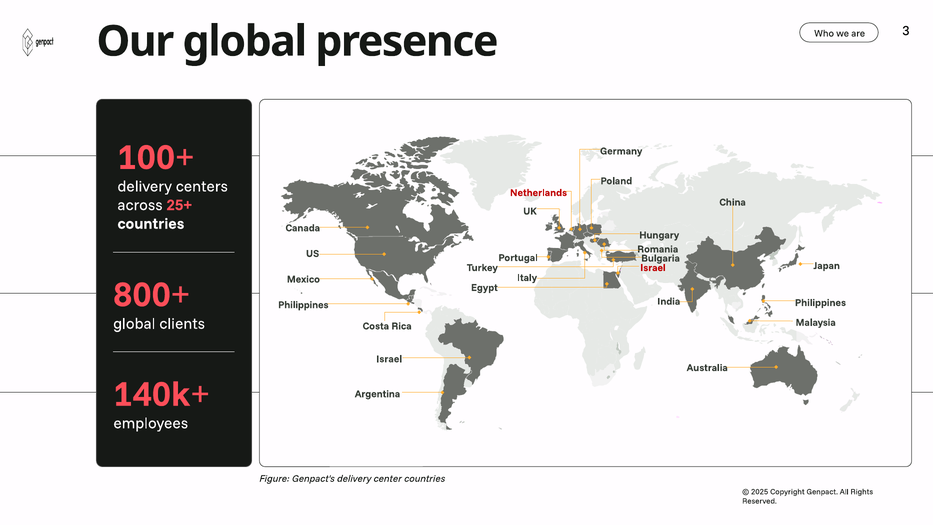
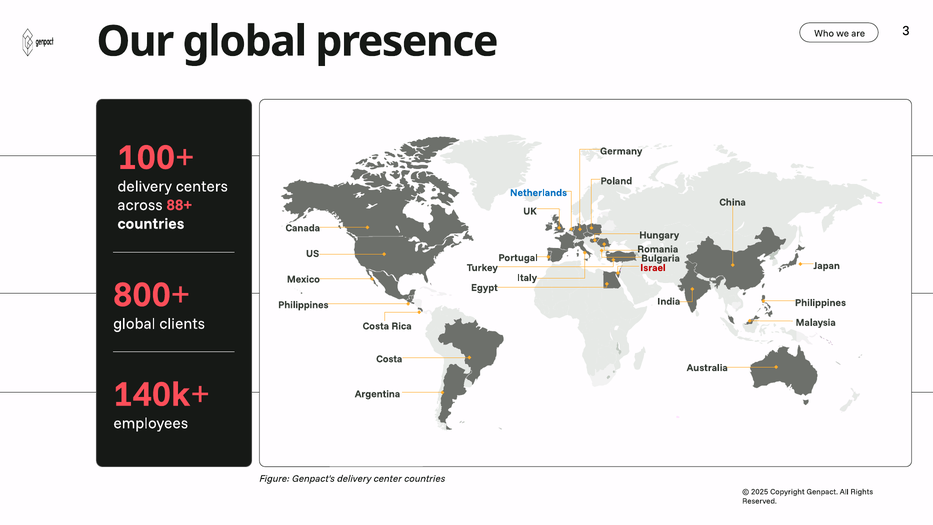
Netherlands colour: red -> blue (539, 193)
25+: 25+ -> 88+ (179, 205)
Israel: Israel -> Costa (389, 359)
